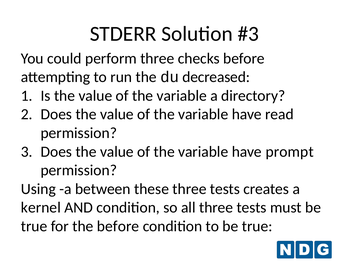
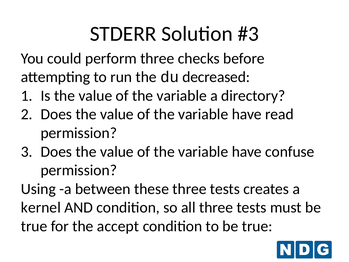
prompt: prompt -> confuse (290, 151)
the before: before -> accept (118, 226)
